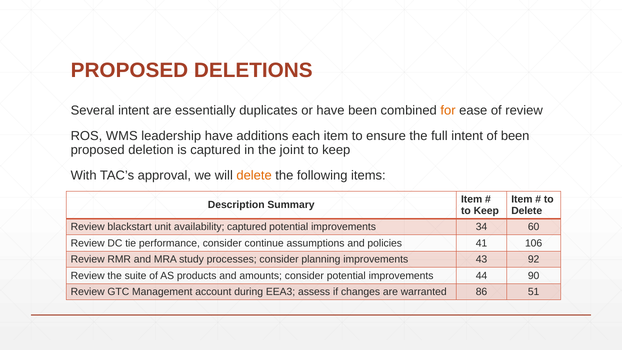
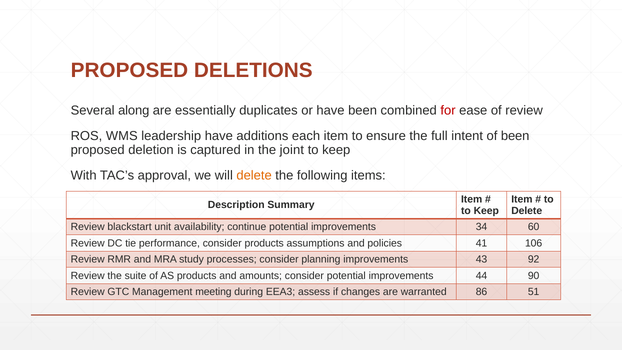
Several intent: intent -> along (134, 110)
for colour: orange -> red (448, 110)
availability captured: captured -> continue (247, 227)
consider continue: continue -> products (264, 243)
account: account -> meeting (213, 292)
